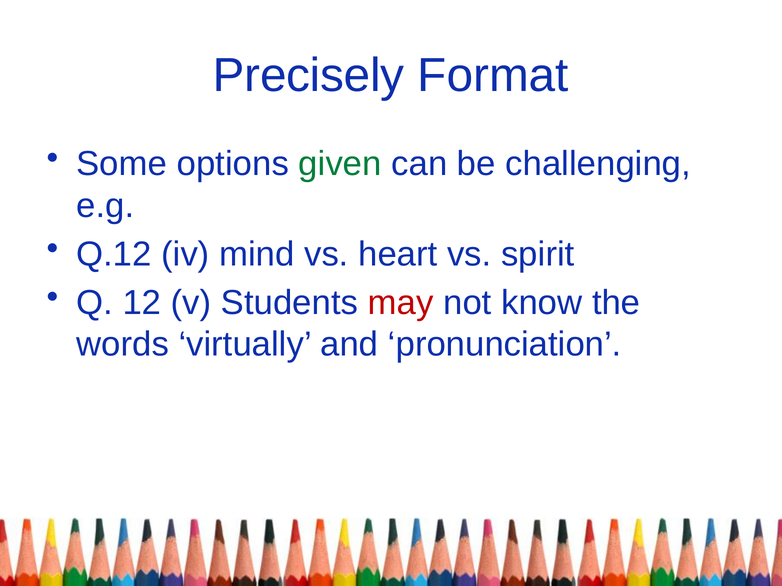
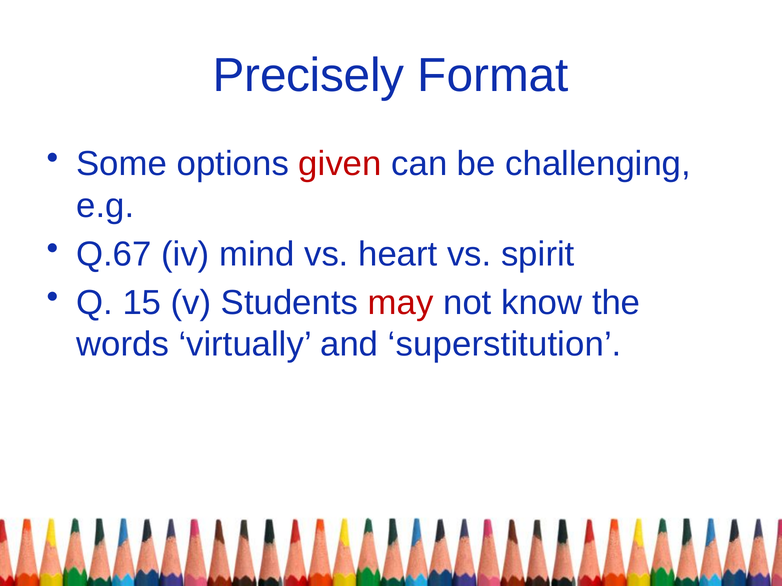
given colour: green -> red (340, 164)
Q.12: Q.12 -> Q.67 (114, 254)
12: 12 -> 15 (142, 303)
pronunciation: pronunciation -> superstitution (505, 345)
